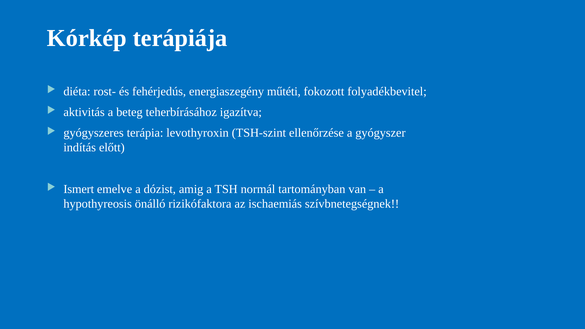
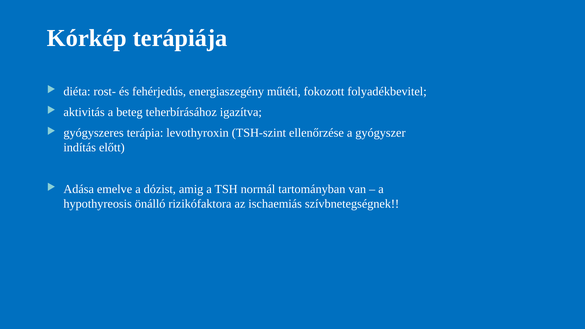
Ismert: Ismert -> Adása (79, 189)
